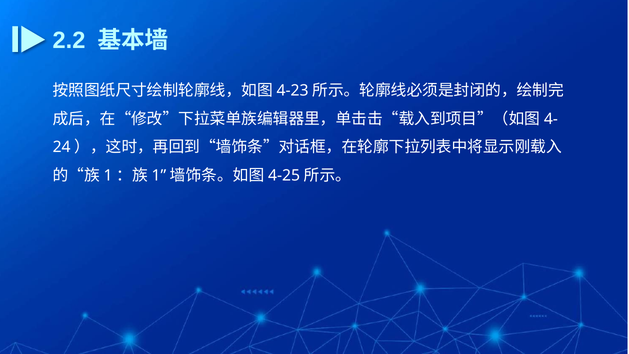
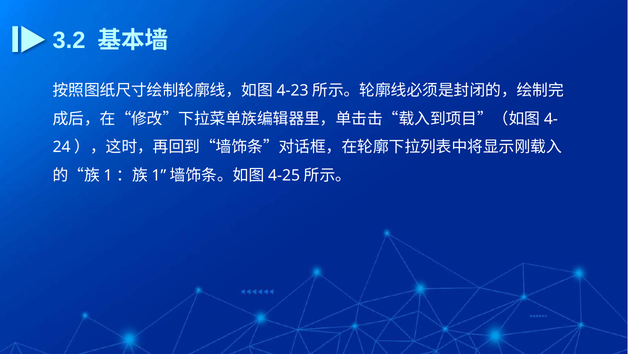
2.2: 2.2 -> 3.2 (69, 40)
